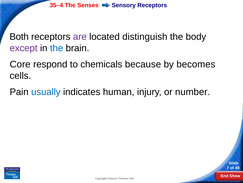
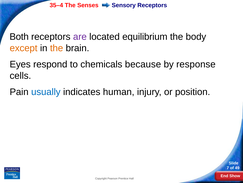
distinguish: distinguish -> equilibrium (145, 37)
except colour: purple -> orange (24, 48)
the colour: blue -> orange (57, 48)
Core: Core -> Eyes (20, 64)
becomes: becomes -> response (196, 64)
number: number -> position (193, 91)
